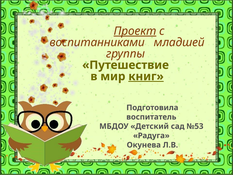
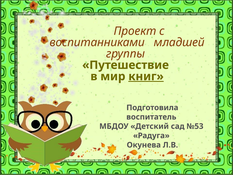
Проект underline: present -> none (135, 31)
